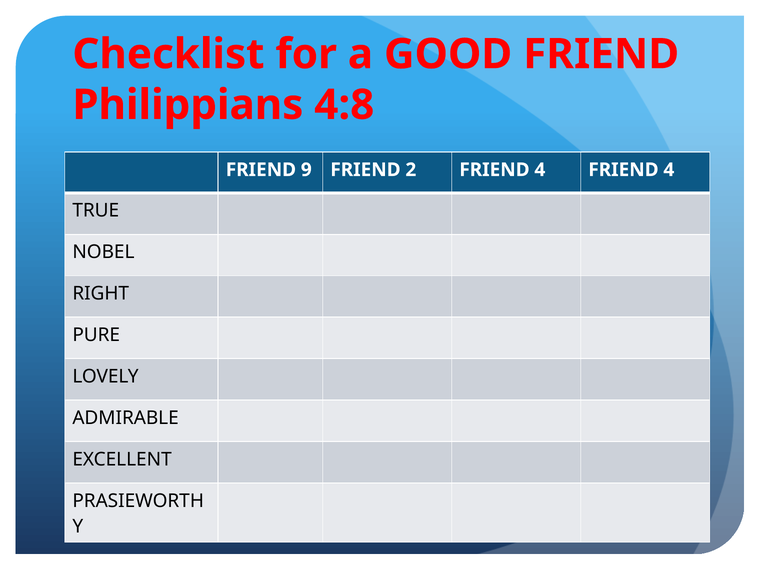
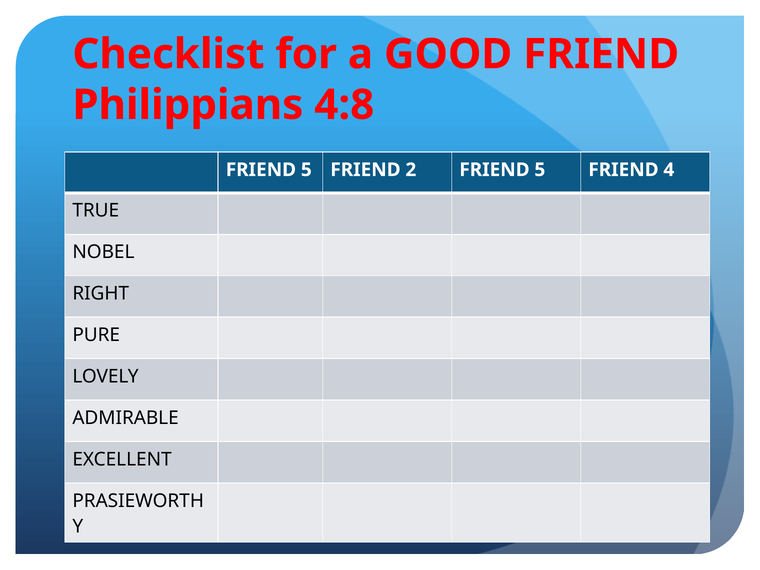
9: 9 -> 5 (306, 170)
2 FRIEND 4: 4 -> 5 (540, 170)
